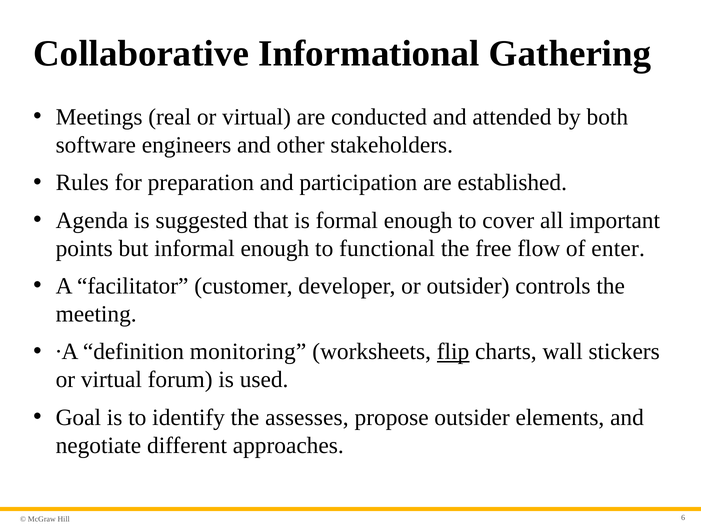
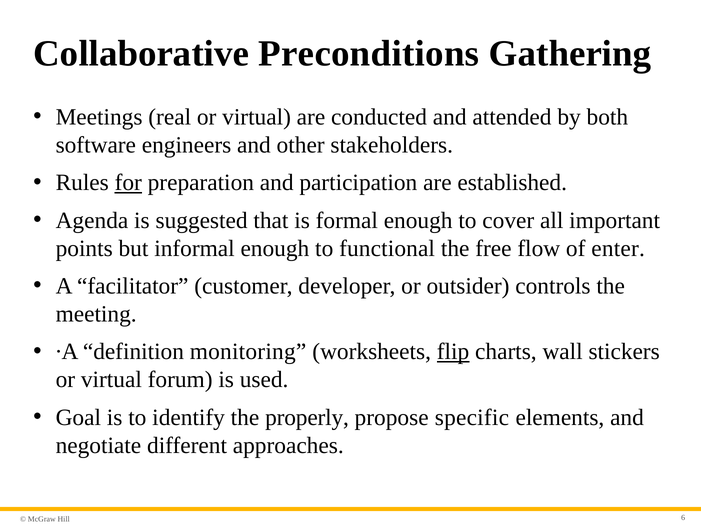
Informational: Informational -> Preconditions (369, 54)
for underline: none -> present (128, 183)
assesses: assesses -> properly (307, 418)
propose outsider: outsider -> specific (472, 418)
